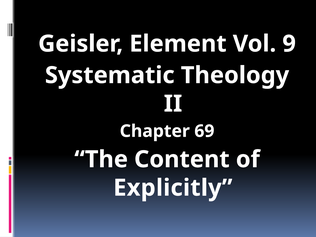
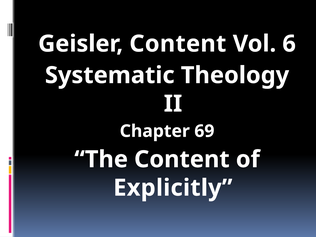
Geisler Element: Element -> Content (178, 44)
9: 9 -> 6 (289, 44)
